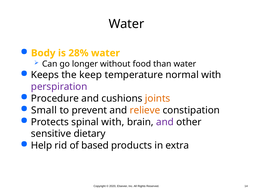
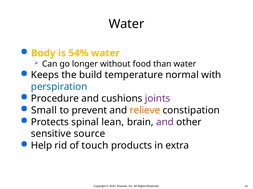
28%: 28% -> 54% (78, 53)
keep: keep -> build (91, 75)
perspiration colour: purple -> blue (59, 87)
joints colour: orange -> purple (158, 99)
spinal with: with -> lean (113, 122)
dietary: dietary -> source (90, 134)
based: based -> touch (95, 146)
